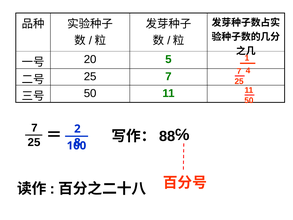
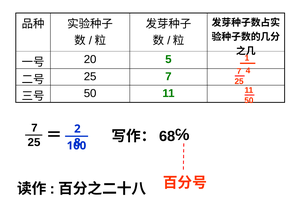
88: 88 -> 68 (167, 136)
